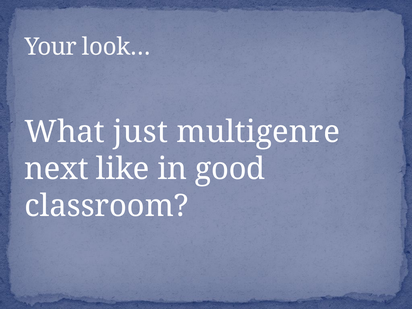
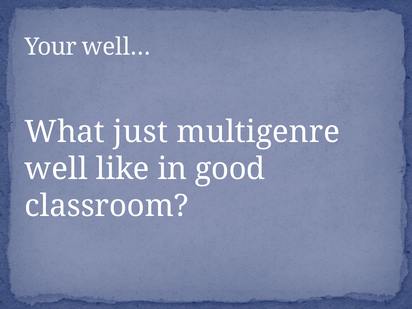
look…: look… -> well… (116, 47)
next: next -> well (56, 169)
